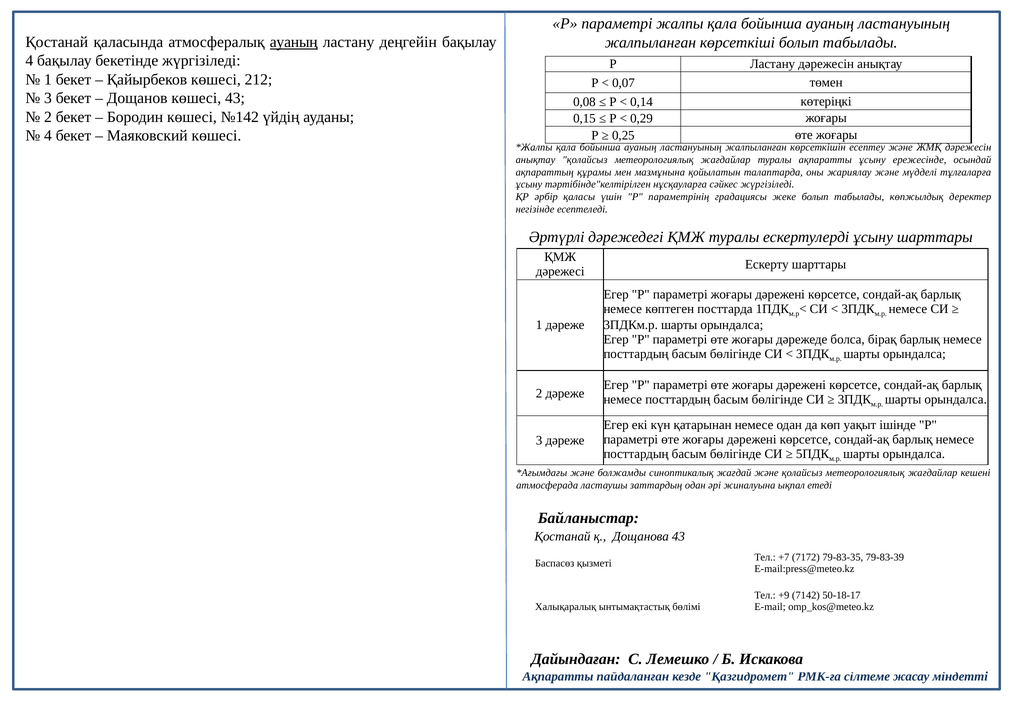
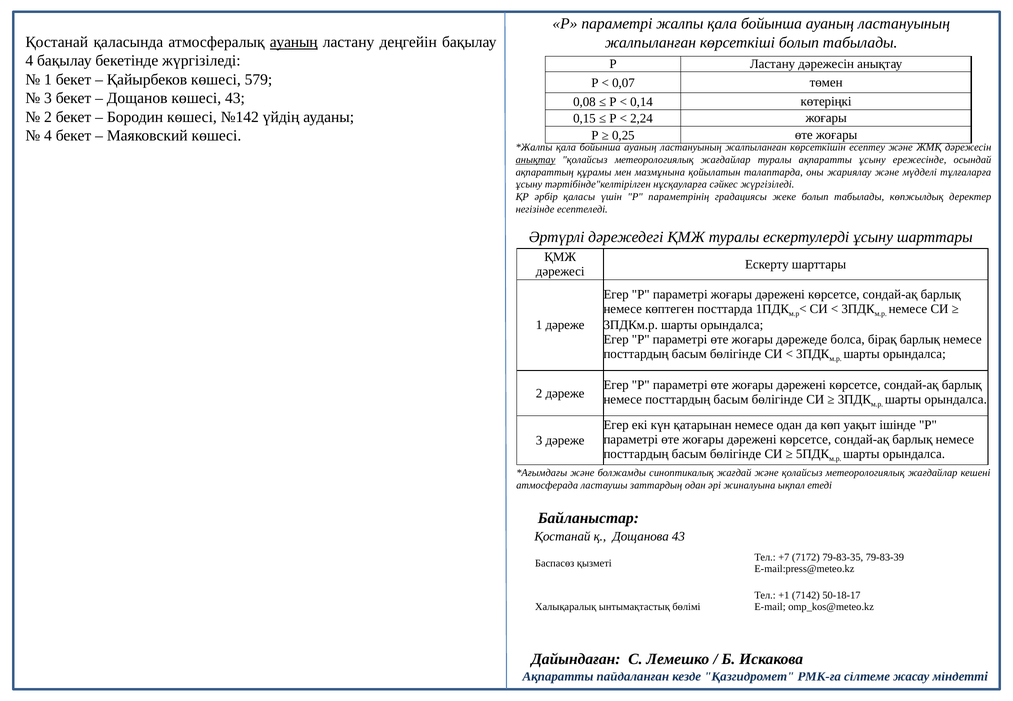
212: 212 -> 579 (258, 80)
0,29: 0,29 -> 2,24 (641, 119)
анықтау underline: none -> present (535, 160)
+9: +9 -> +1 (784, 595)
